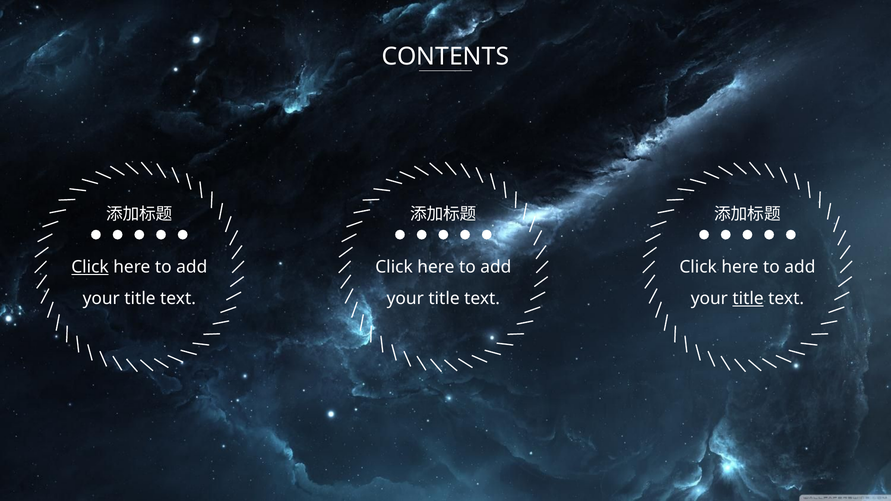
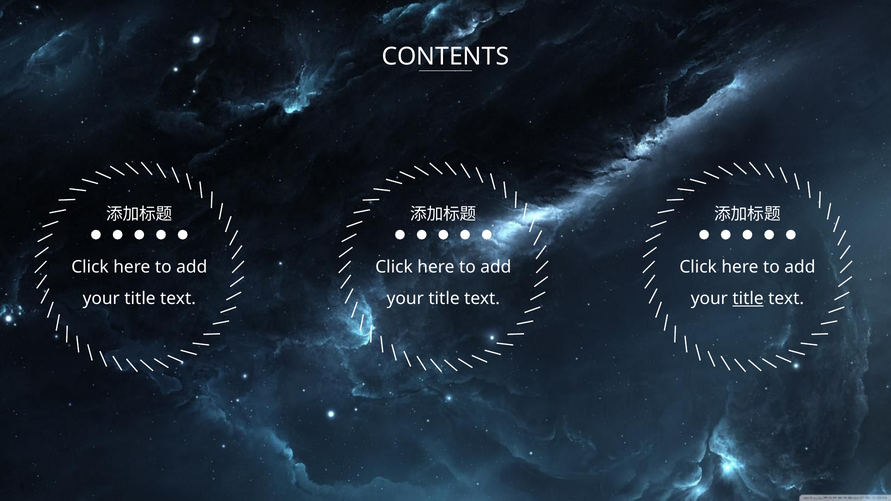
Click underline: present -> none (90, 267)
